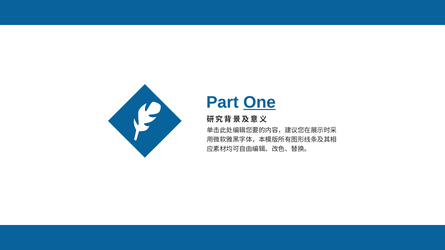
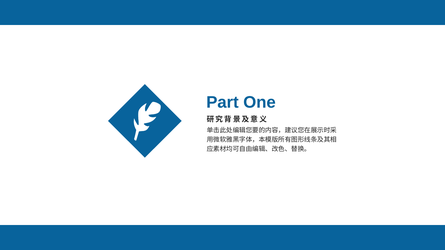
One underline: present -> none (260, 102)
